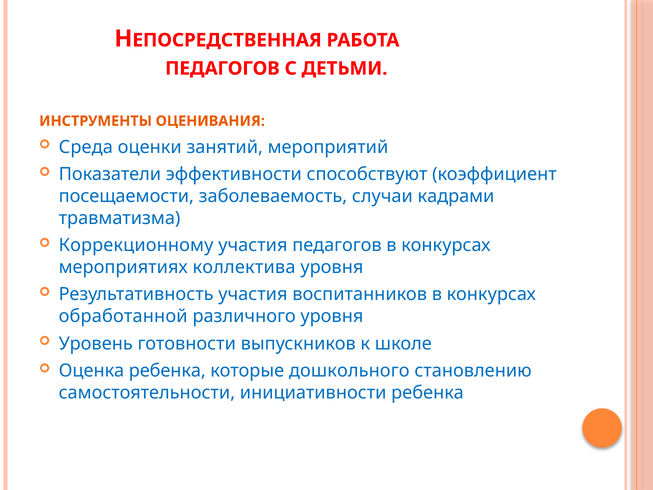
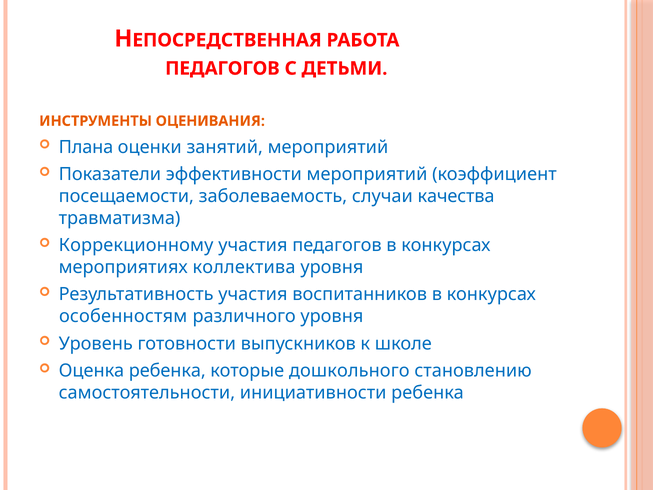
Среда: Среда -> Плана (86, 147)
эффективности способствуют: способствуют -> мероприятий (367, 174)
кадрами: кадрами -> качества (456, 196)
обработанной: обработанной -> особенностям (123, 316)
